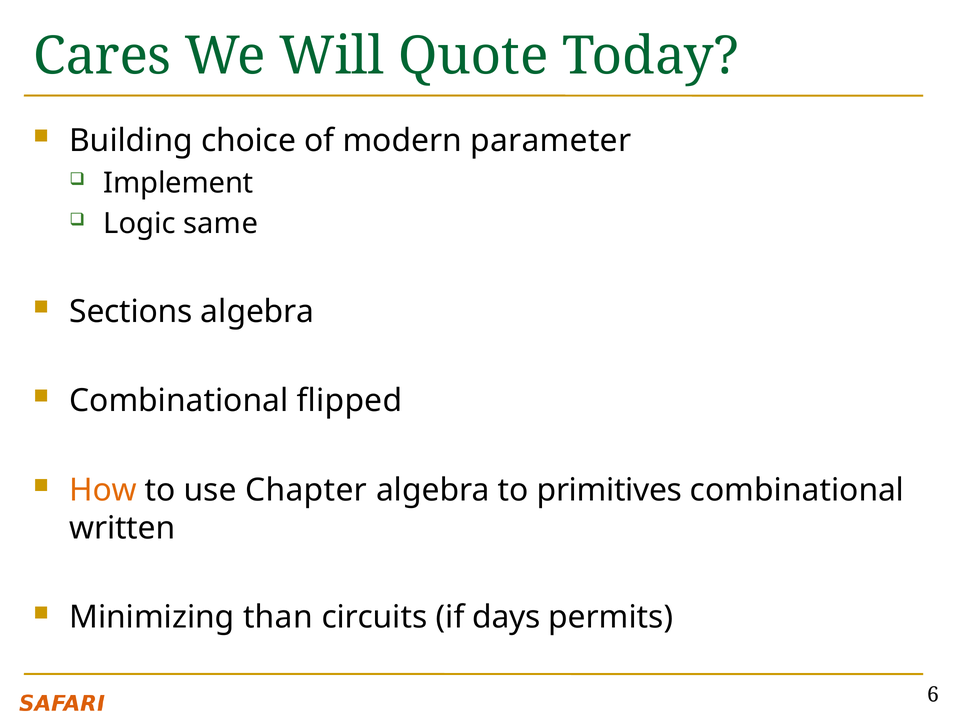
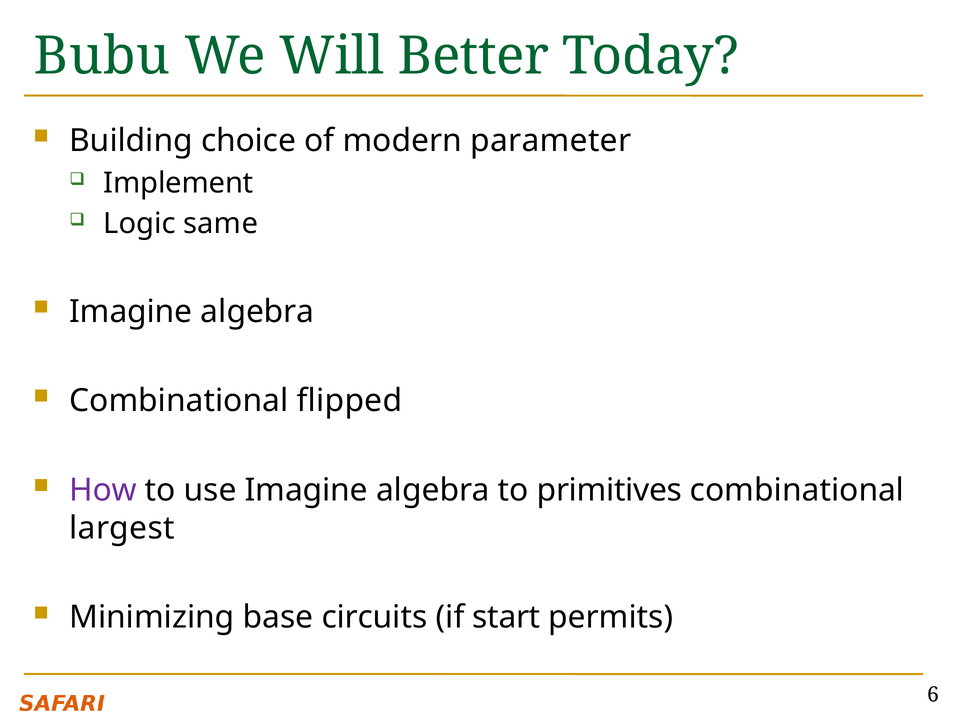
Cares: Cares -> Bubu (102, 56)
Quote: Quote -> Better (474, 56)
Sections: Sections -> Imagine (131, 311)
How colour: orange -> purple (103, 490)
use Chapter: Chapter -> Imagine (306, 490)
written: written -> largest (122, 528)
than: than -> base (278, 617)
days: days -> start (506, 617)
